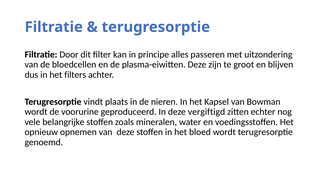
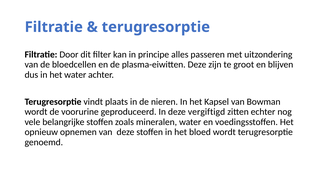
het filters: filters -> water (75, 75)
